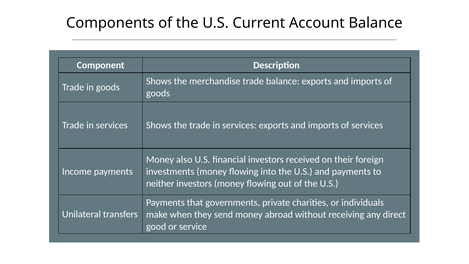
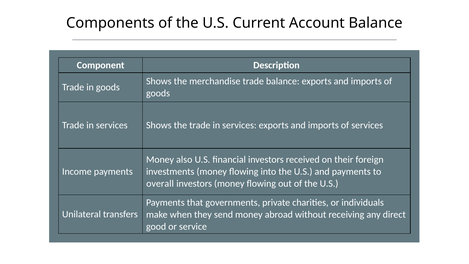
neither: neither -> overall (160, 184)
